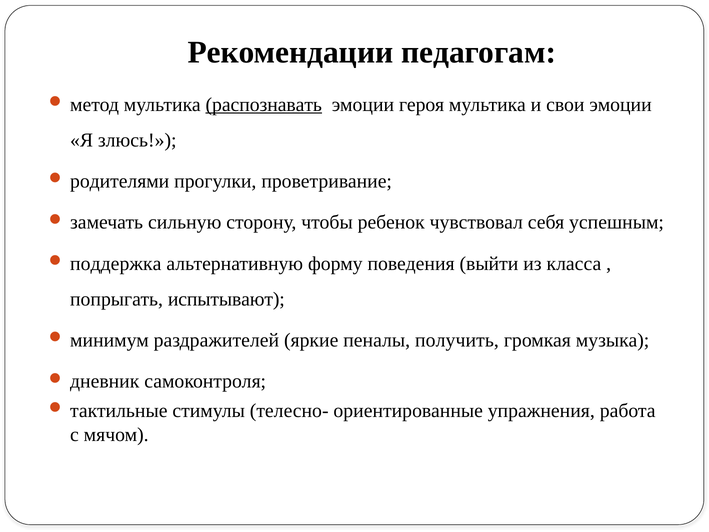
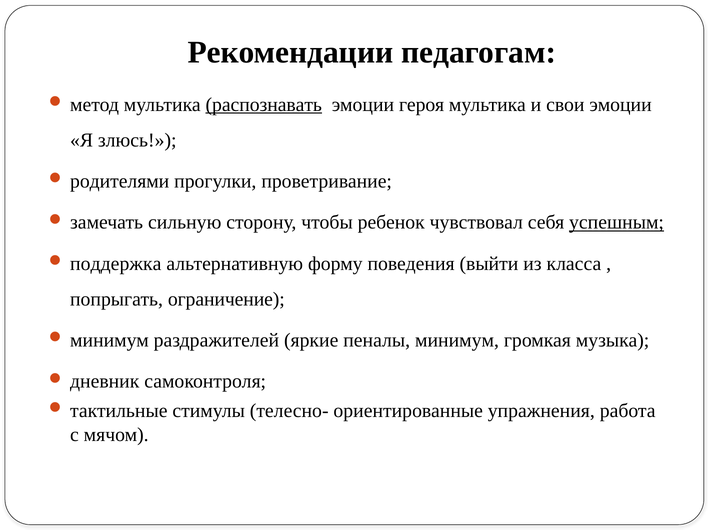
успешным underline: none -> present (617, 222)
испытывают: испытывают -> ограничение (226, 299)
пеналы получить: получить -> минимум (457, 340)
